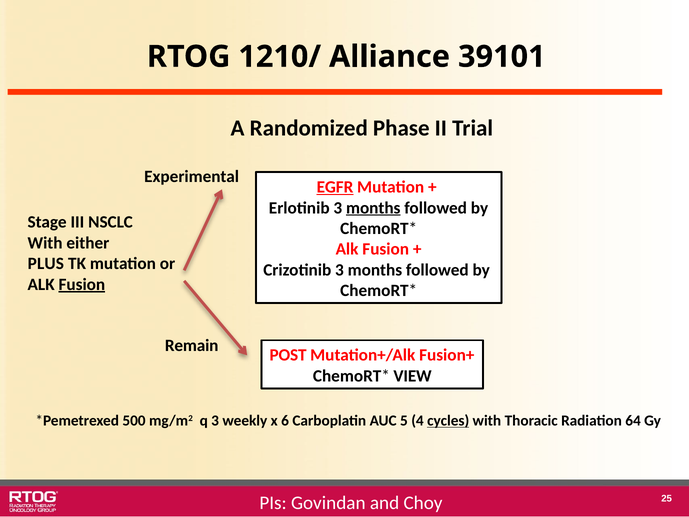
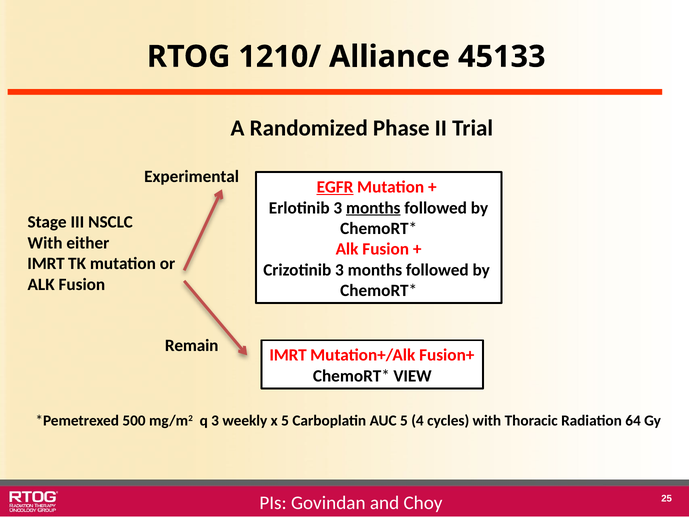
39101: 39101 -> 45133 (502, 57)
PLUS: PLUS -> IMRT (46, 264)
Fusion underline: present -> none (82, 284)
POST: POST -> IMRT (288, 355)
x 6: 6 -> 5 (285, 420)
cycles underline: present -> none (448, 420)
